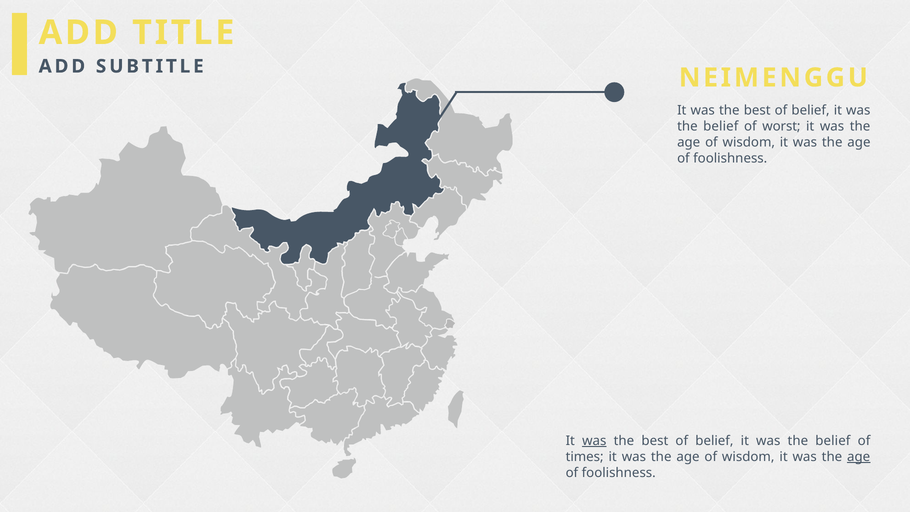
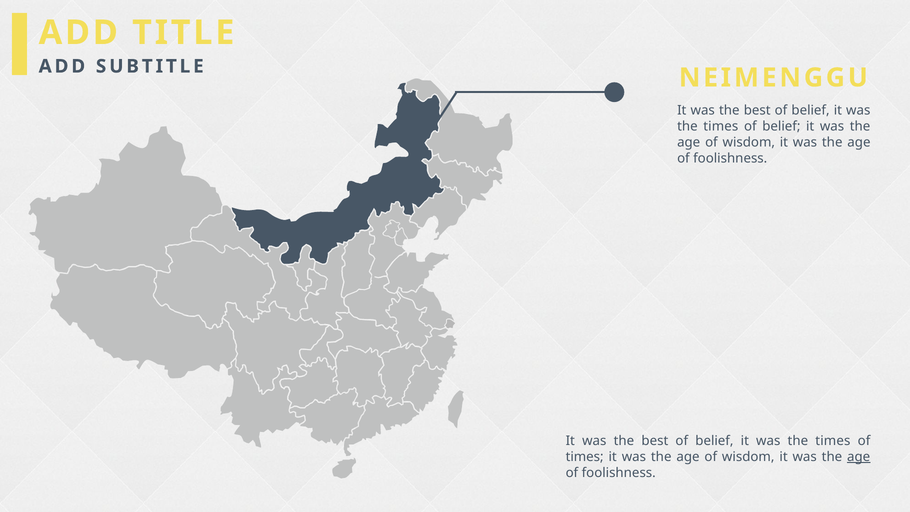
belief: belief -> times (721, 126)
worst: worst -> belief (781, 126)
was underline: present -> none (594, 441)
belief: belief -> times (833, 441)
